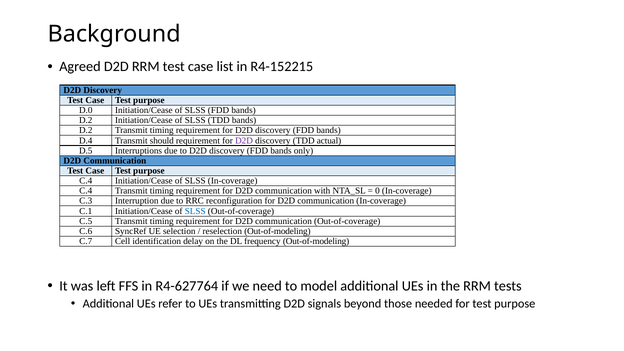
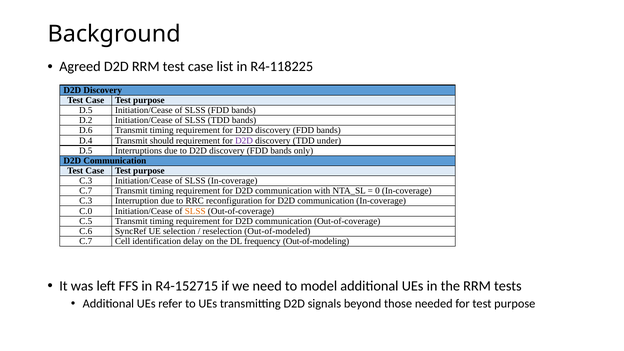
R4-152215: R4-152215 -> R4-118225 (282, 67)
D.0: D.0 -> D.5 (86, 110)
D.2: D.2 -> D.6 (86, 130)
actual: actual -> under (329, 141)
C.4: C.4 -> C.3 (86, 181)
C.4: C.4 -> C.7 (86, 191)
C.1: C.1 -> C.0 (86, 211)
SLSS colour: blue -> orange (195, 211)
reselection Out-of-modeling: Out-of-modeling -> Out-of-modeled (277, 231)
R4-627764: R4-627764 -> R4-152715 (187, 286)
